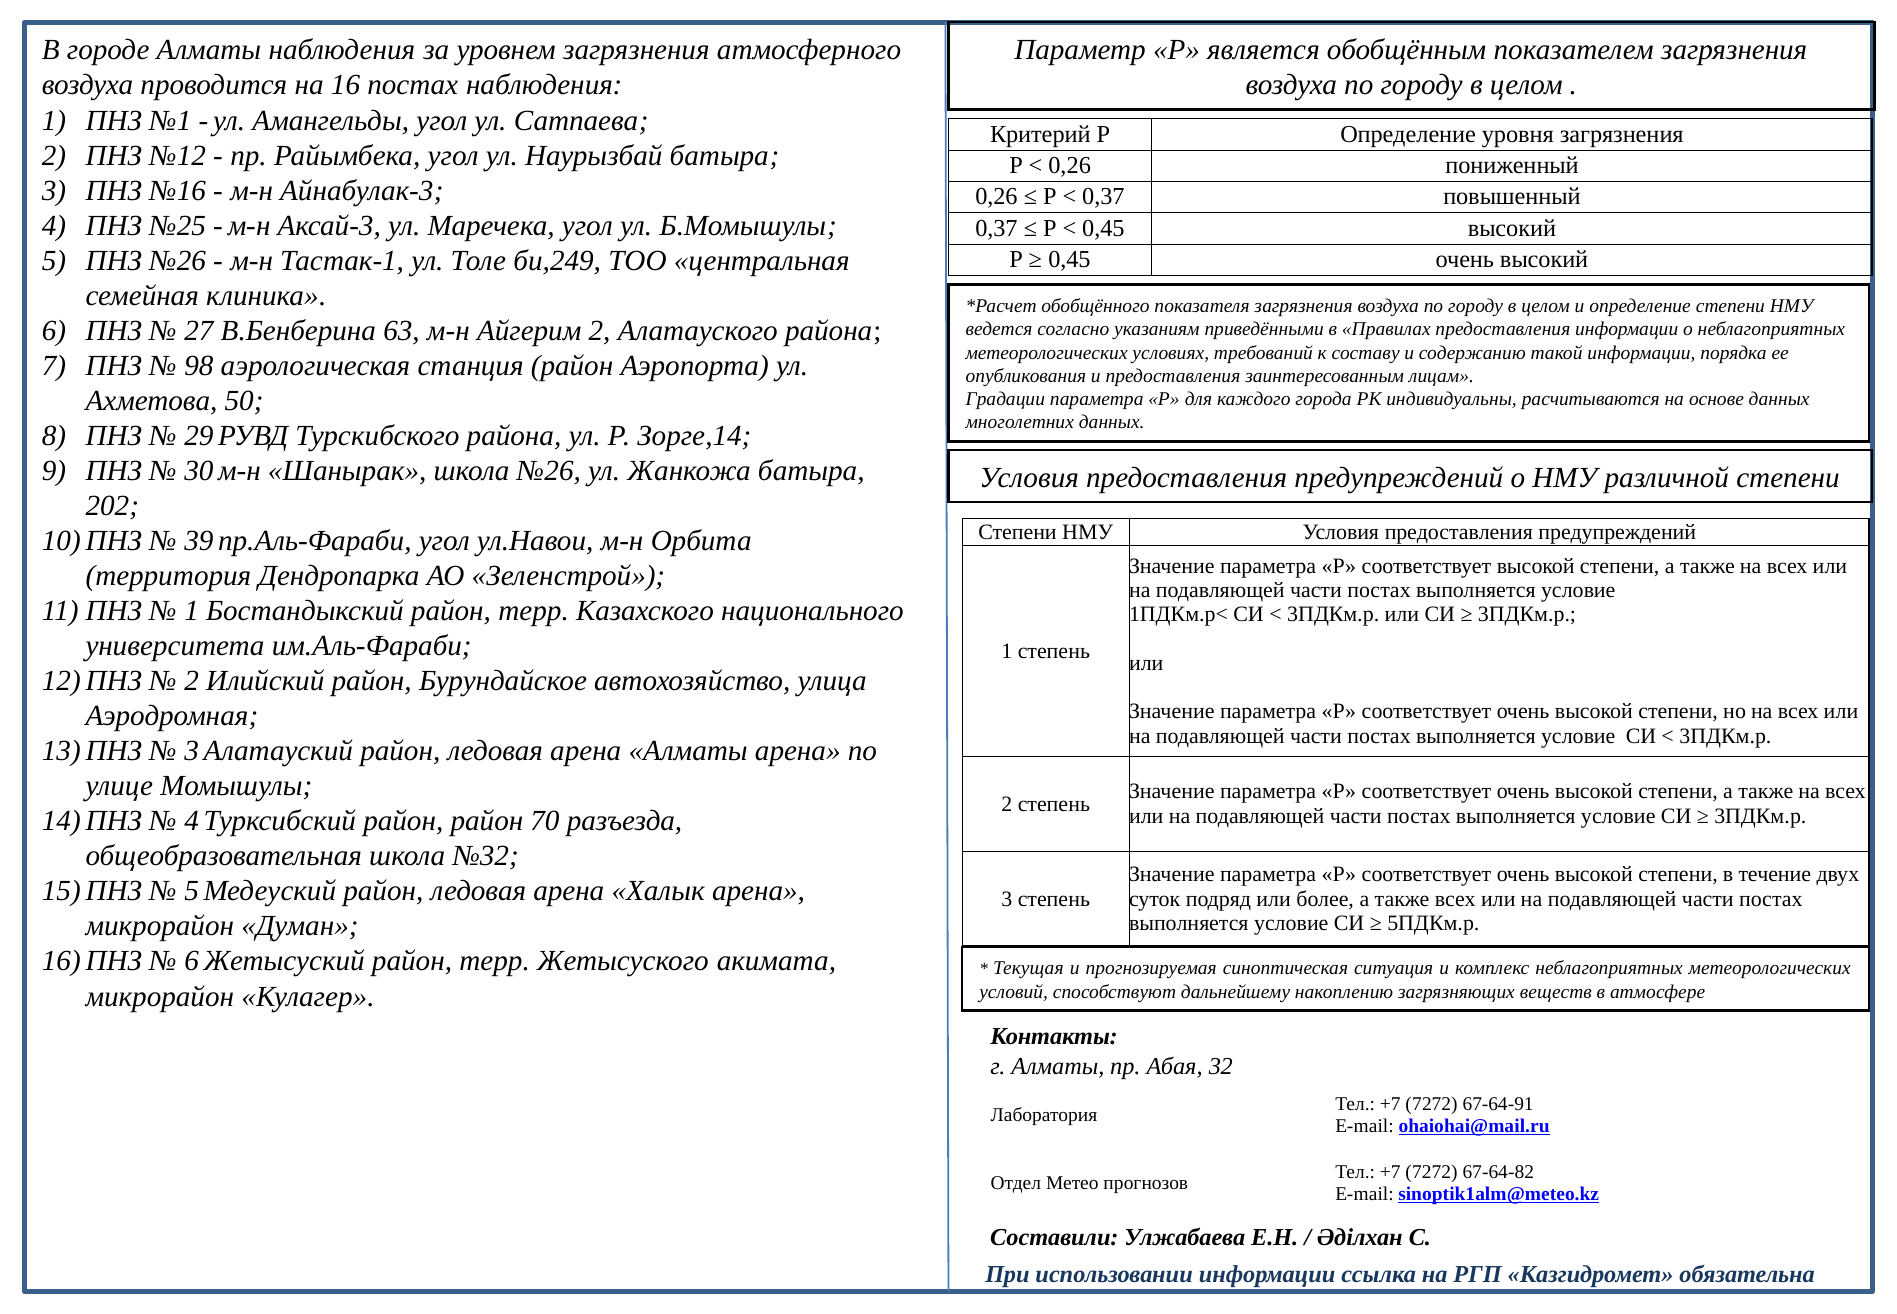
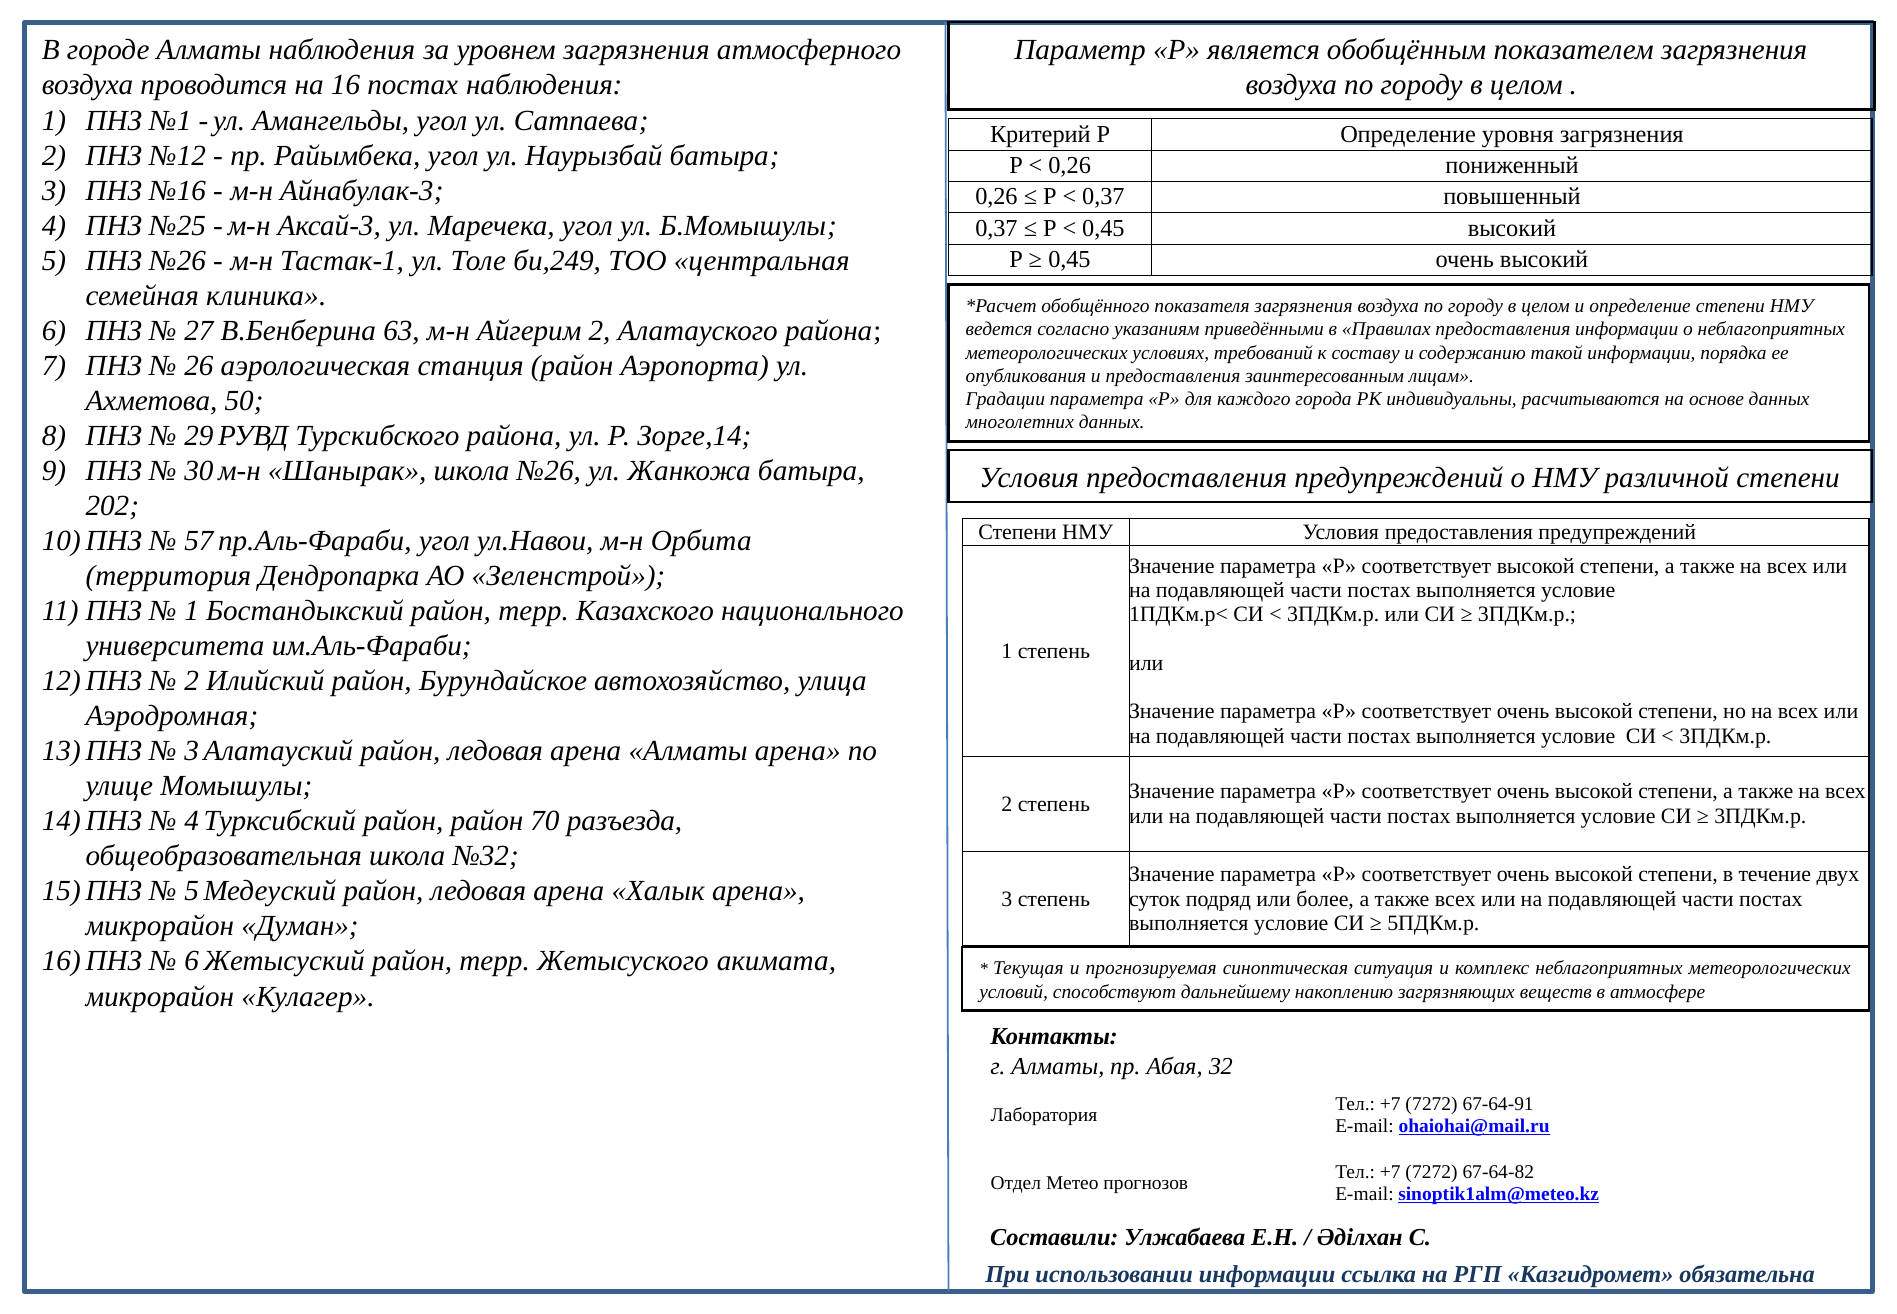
98: 98 -> 26 (199, 365)
39: 39 -> 57 (199, 541)
